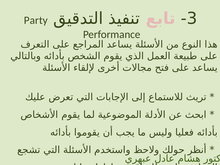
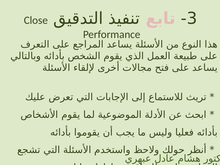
Party: Party -> Close (36, 20)
